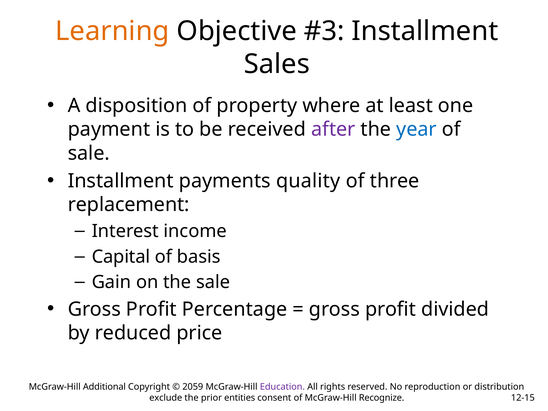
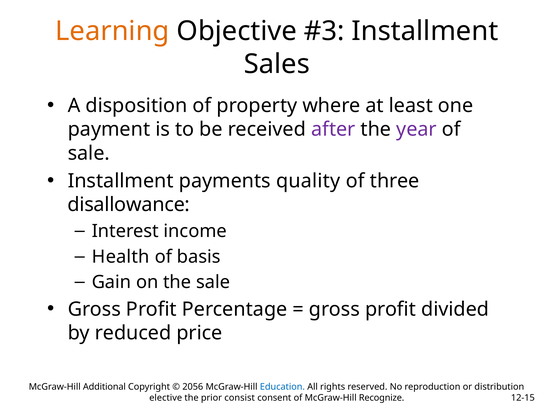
year colour: blue -> purple (417, 129)
replacement: replacement -> disallowance (129, 205)
Capital: Capital -> Health (121, 257)
2059: 2059 -> 2056 (193, 387)
Education colour: purple -> blue (282, 387)
exclude: exclude -> elective (166, 398)
entities: entities -> consist (240, 398)
